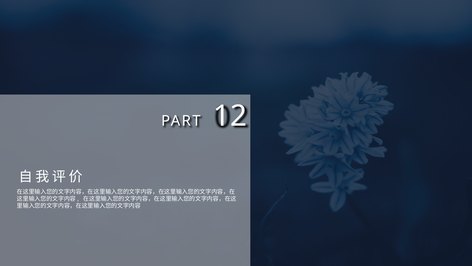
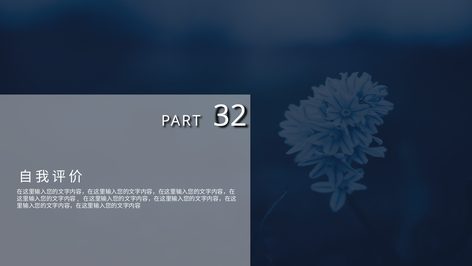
12: 12 -> 32 (230, 116)
